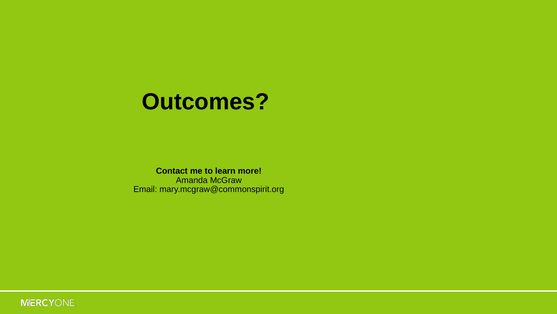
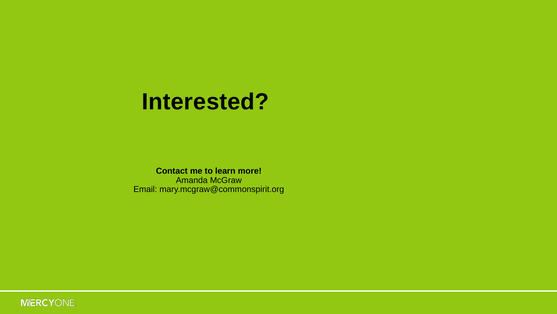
Outcomes: Outcomes -> Interested (205, 102)
